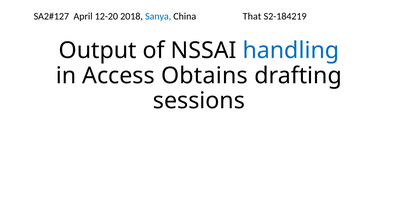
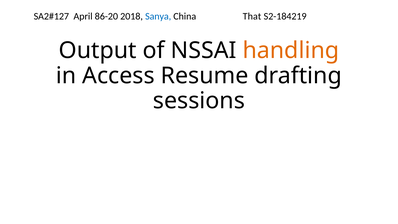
12-20: 12-20 -> 86-20 (106, 16)
handling colour: blue -> orange (291, 51)
Obtains: Obtains -> Resume (205, 76)
